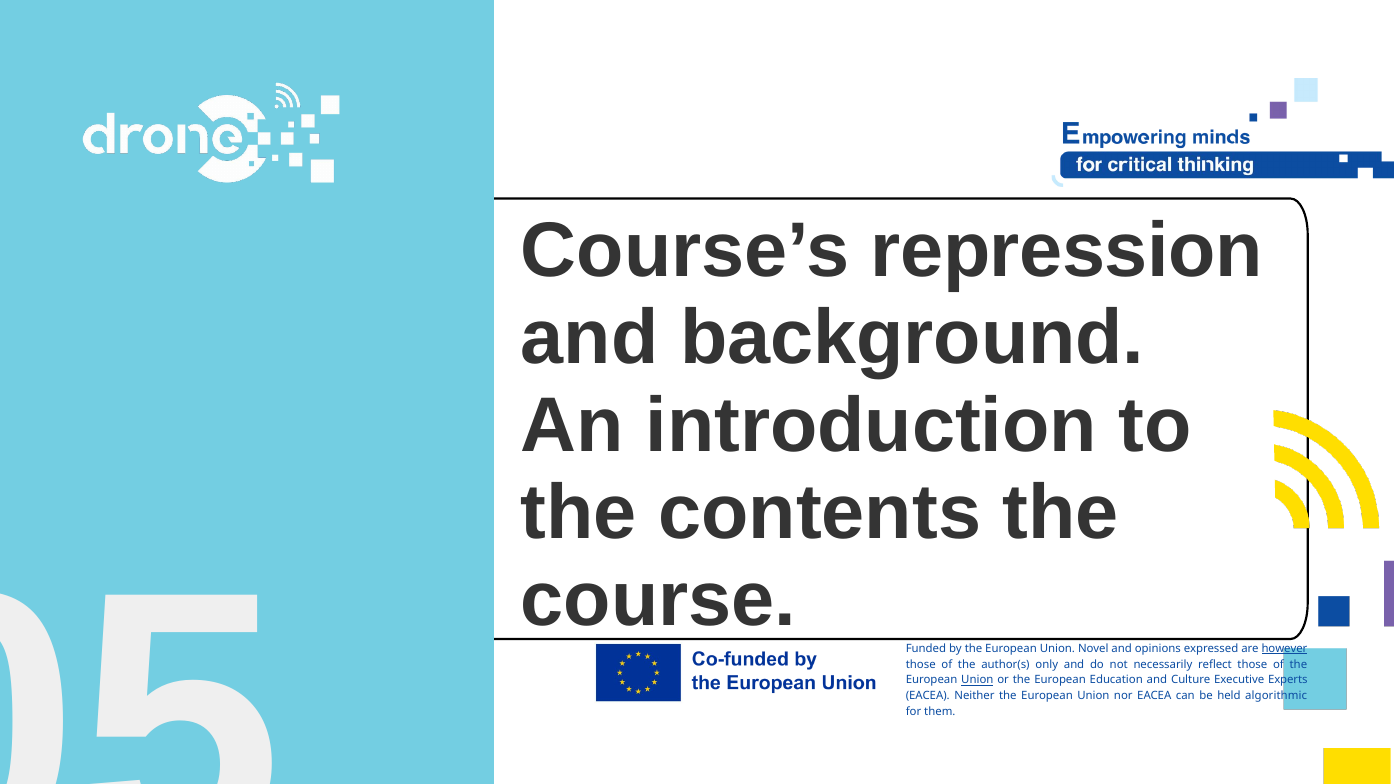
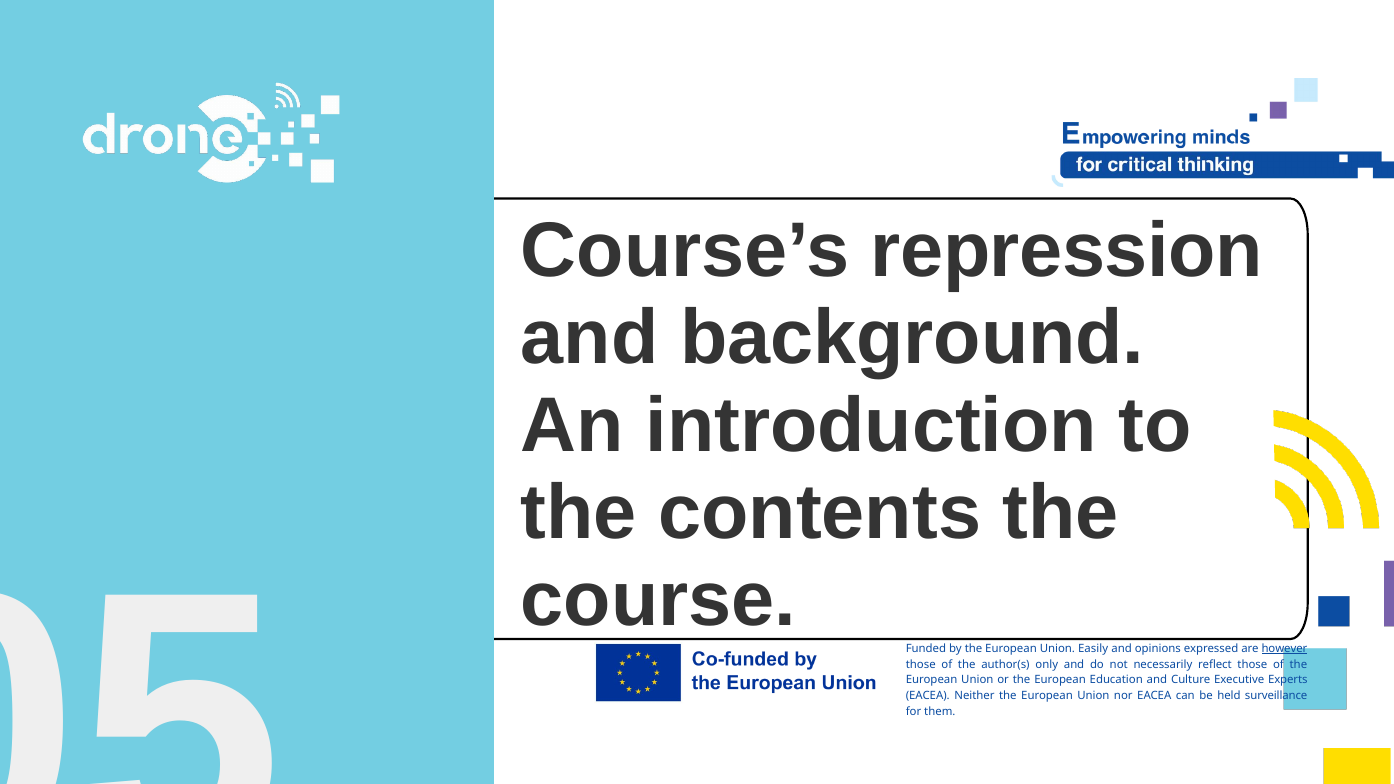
Novel: Novel -> Easily (1093, 649)
Union underline: present -> none (977, 680)
algorithmic: algorithmic -> surveillance (1276, 696)
